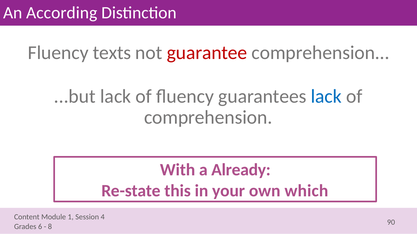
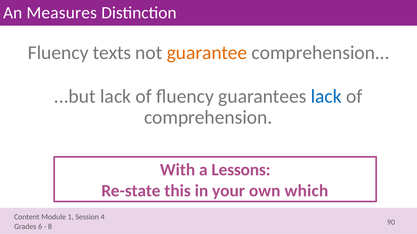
According: According -> Measures (62, 13)
guarantee colour: red -> orange (207, 53)
Already: Already -> Lessons (241, 170)
